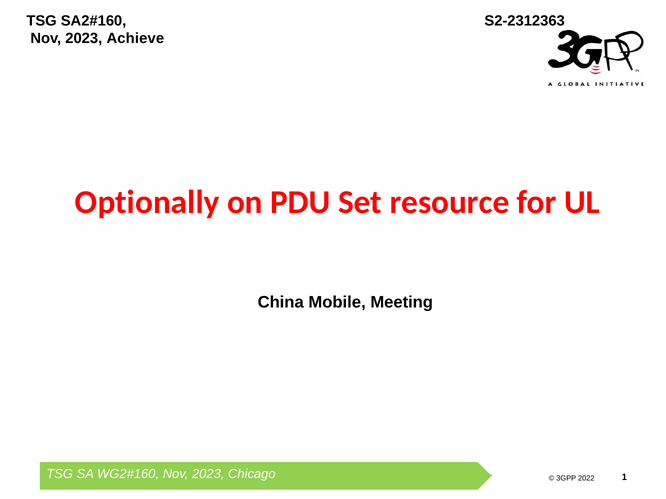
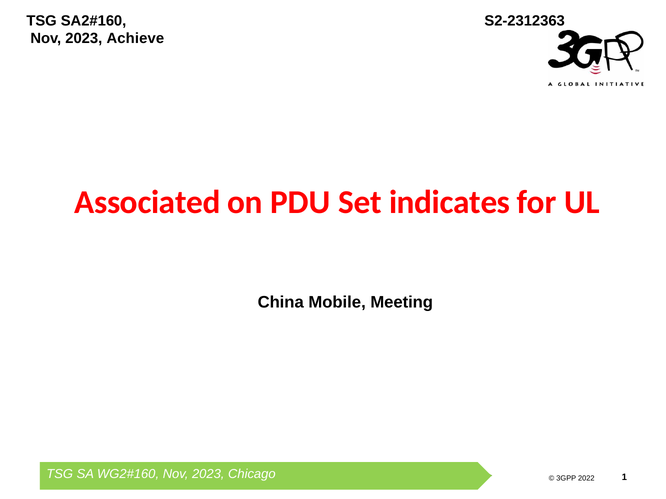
Optionally: Optionally -> Associated (147, 202)
resource: resource -> indicates (450, 202)
